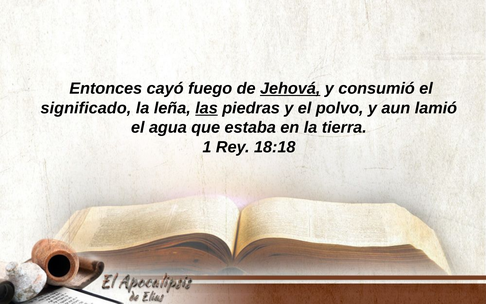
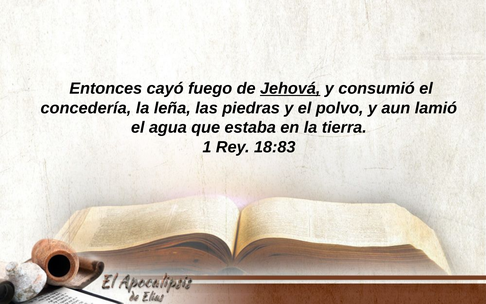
significado: significado -> concedería (86, 108)
las underline: present -> none (207, 108)
18:18: 18:18 -> 18:83 (275, 147)
